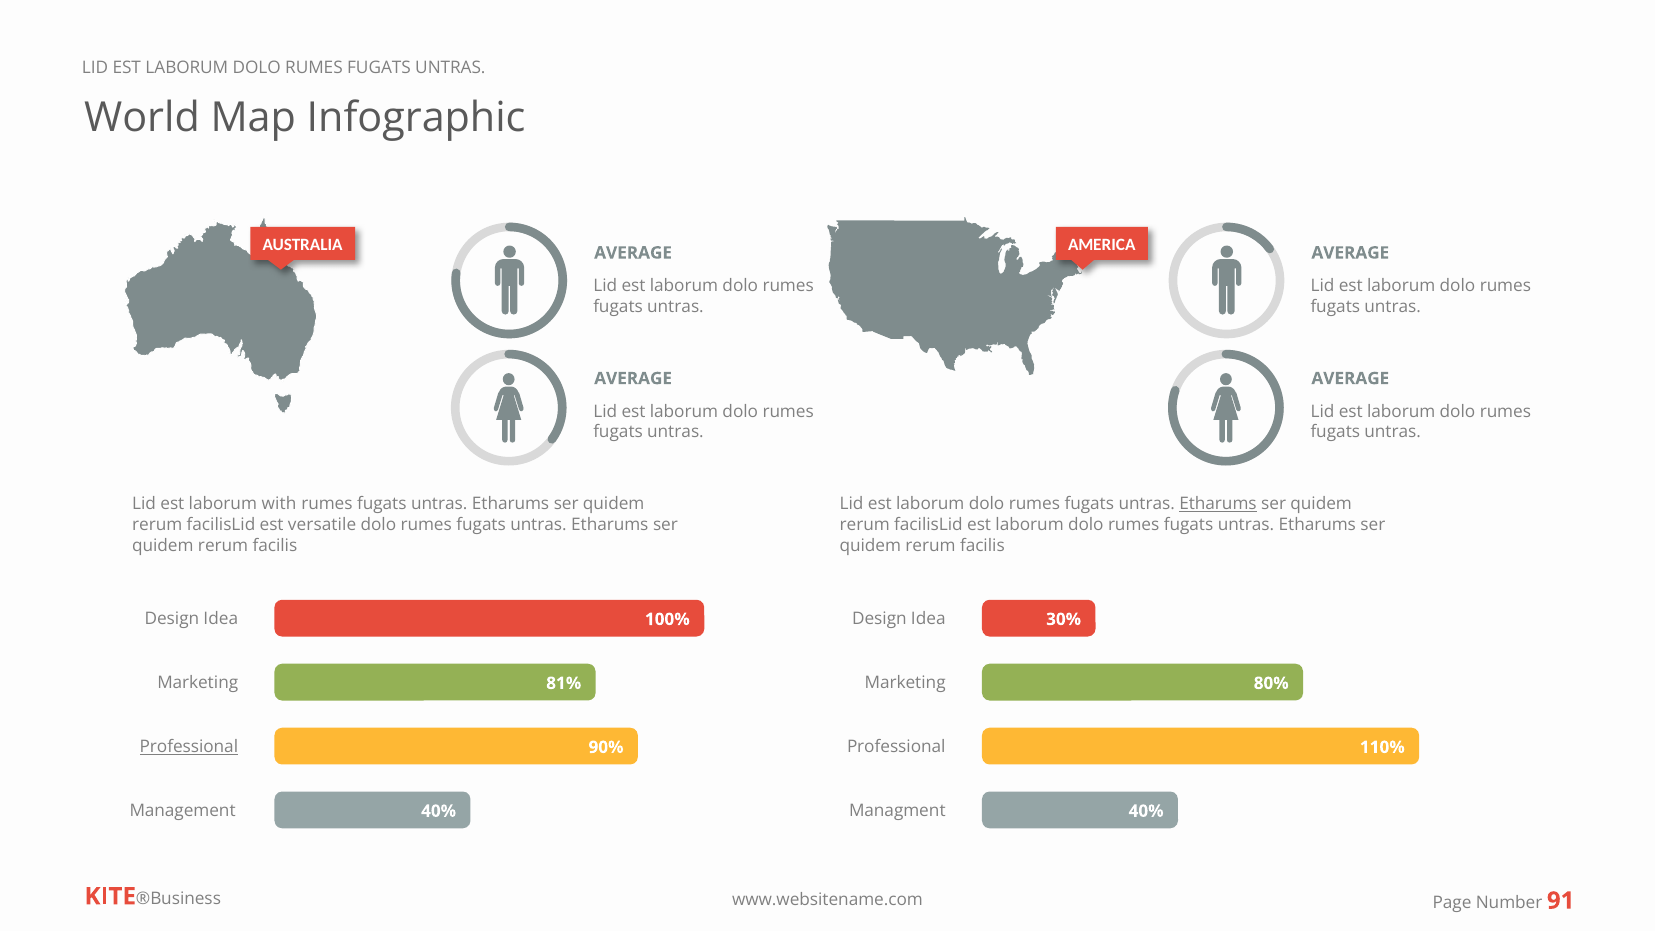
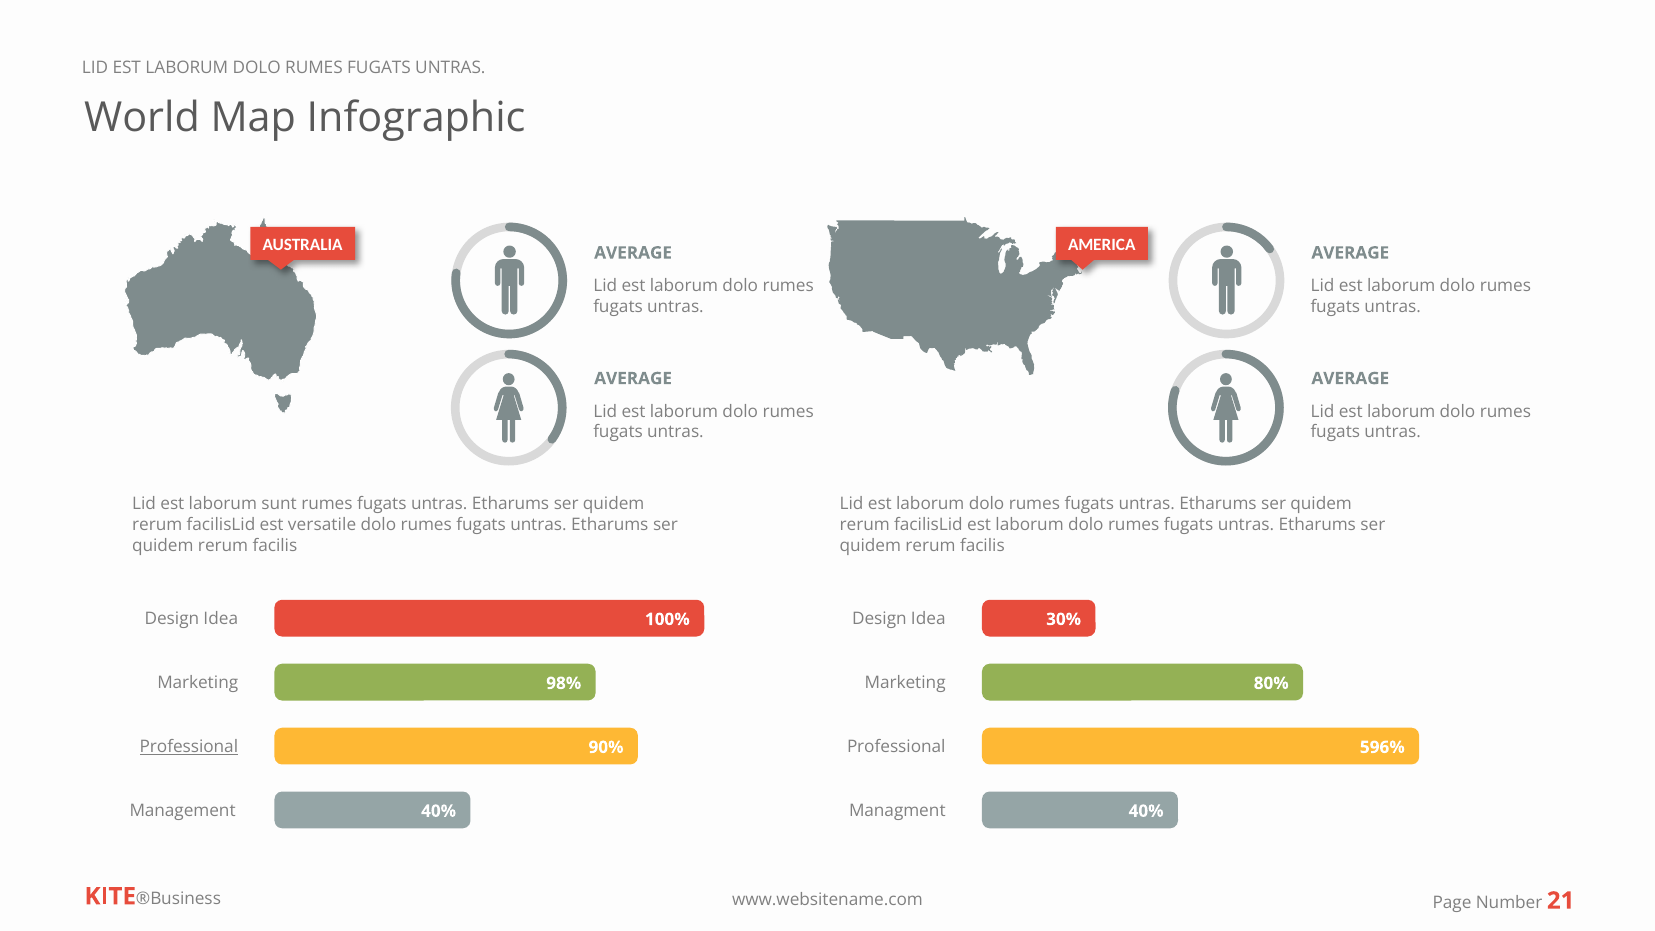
with: with -> sunt (279, 504)
Etharums underline: present -> none (1218, 504)
81%: 81% -> 98% (564, 683)
110%: 110% -> 596% (1382, 747)
91: 91 -> 21 (1561, 901)
